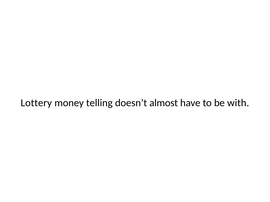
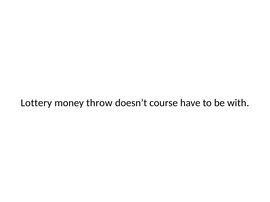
telling: telling -> throw (99, 103)
almost: almost -> course (164, 103)
